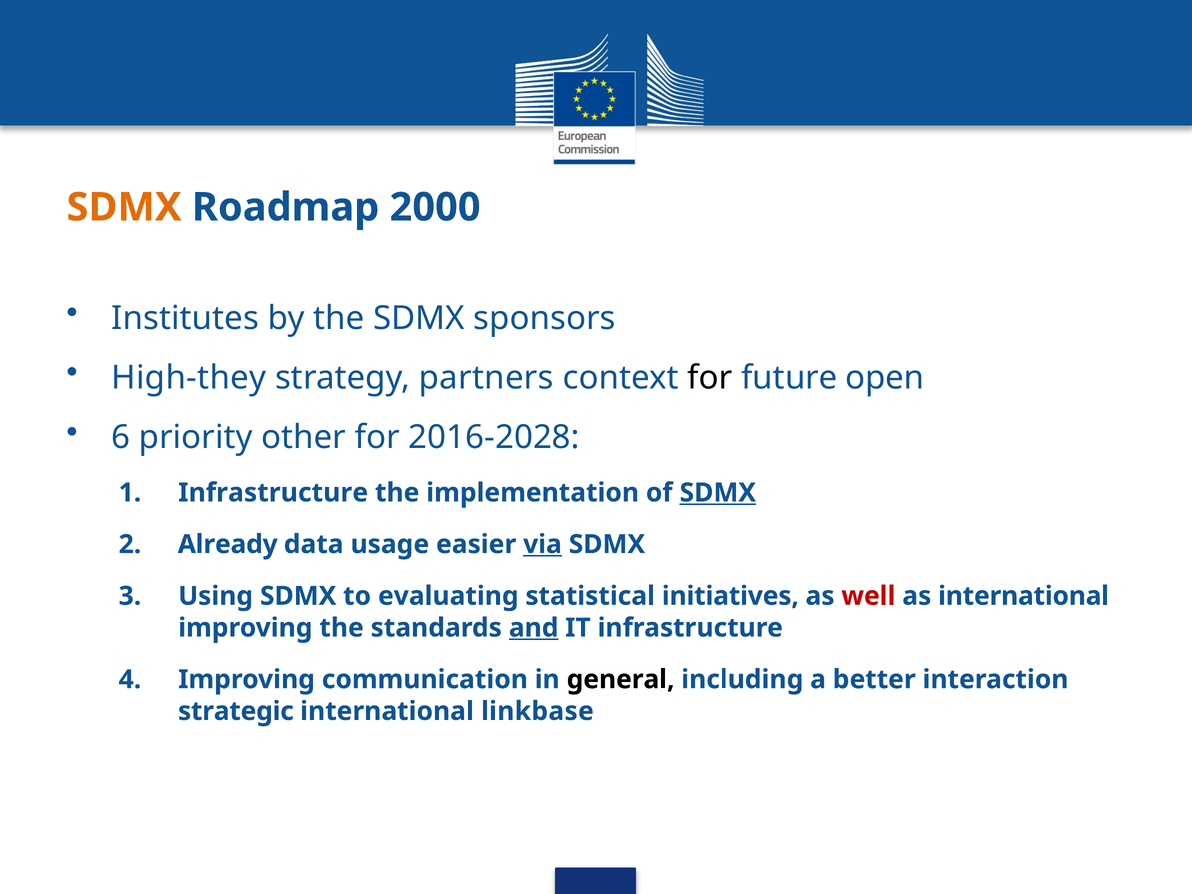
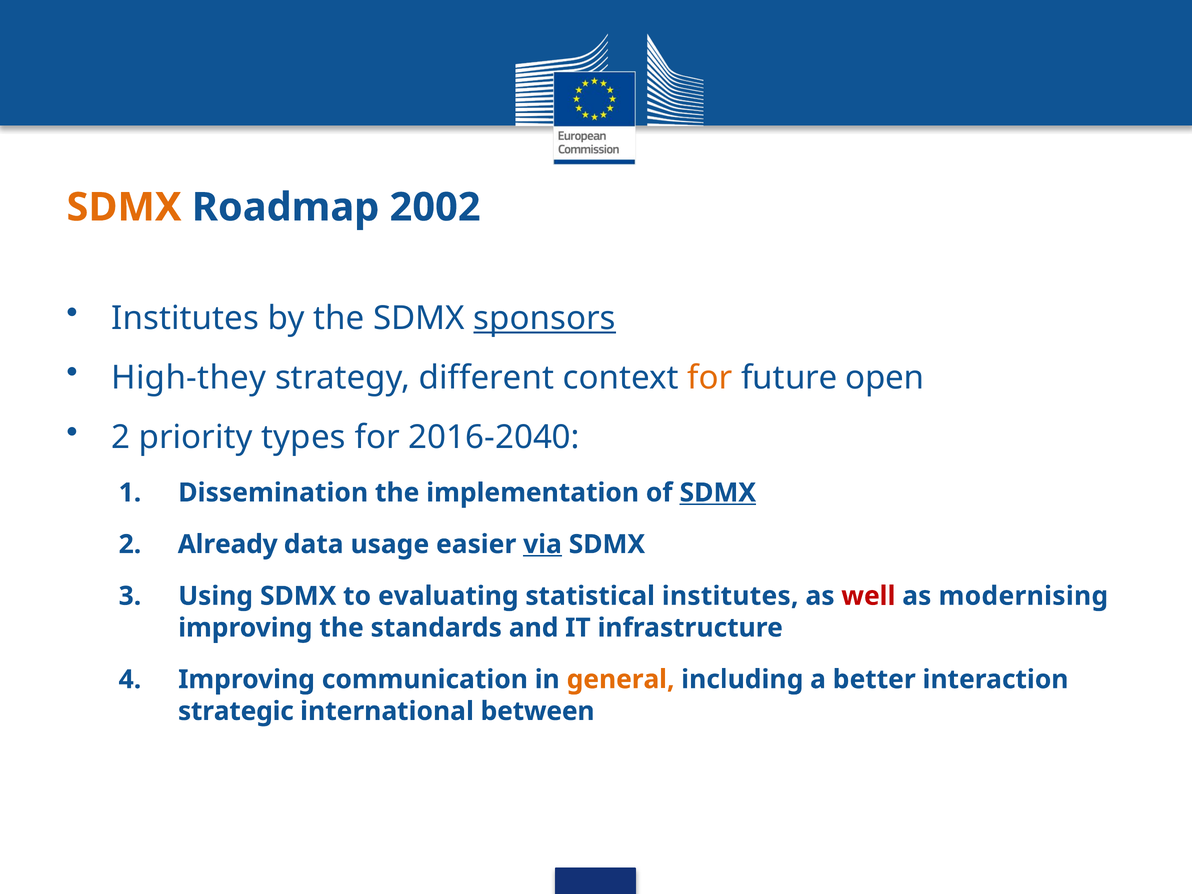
2000: 2000 -> 2002 (435, 207)
sponsors underline: none -> present (545, 318)
partners: partners -> different (486, 378)
for colour: black -> orange (710, 378)
6: 6 -> 2 (121, 438)
other: other -> types (303, 438)
2016-2028: 2016-2028 -> 2016-2040 (494, 438)
Infrastructure: Infrastructure -> Dissemination (273, 493)
statistical initiatives: initiatives -> institutes (730, 596)
as international: international -> modernising (1023, 596)
and underline: present -> none (534, 628)
general colour: black -> orange (621, 679)
linkbase: linkbase -> between (538, 711)
